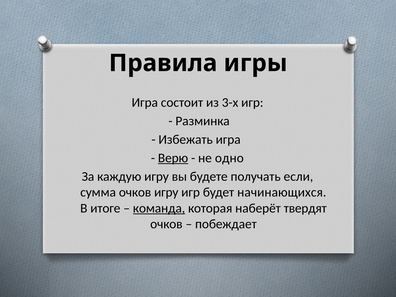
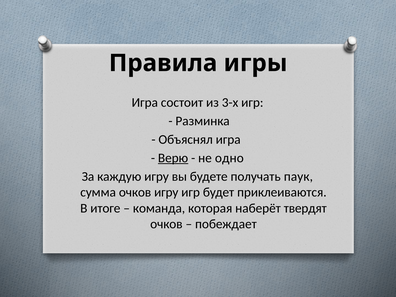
Избежать: Избежать -> Объяснял (186, 140)
если: если -> паук (298, 177)
начинающихся: начинающихся -> приклеиваются (282, 192)
команда underline: present -> none (159, 208)
